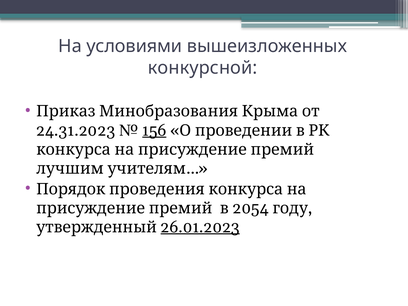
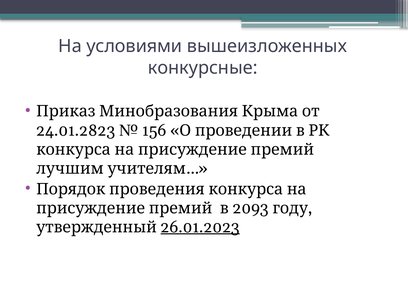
конкурсной: конкурсной -> конкурсные (203, 68)
24.31.2023: 24.31.2023 -> 24.01.2823 (76, 130)
156 underline: present -> none (154, 130)
2054: 2054 -> 2093 (251, 208)
